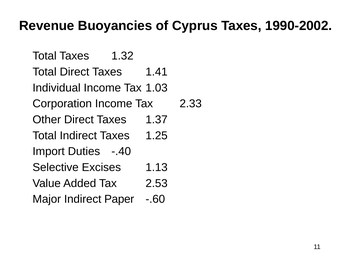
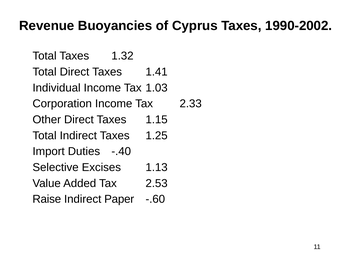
1.37: 1.37 -> 1.15 (157, 120)
Major: Major -> Raise (47, 199)
